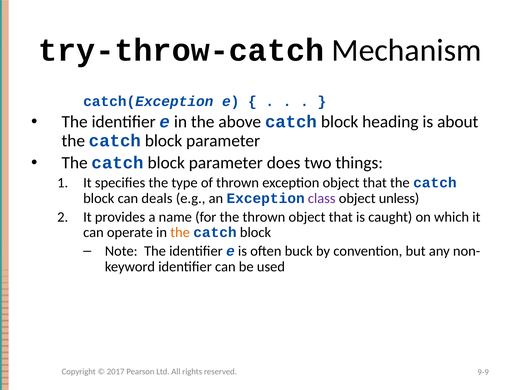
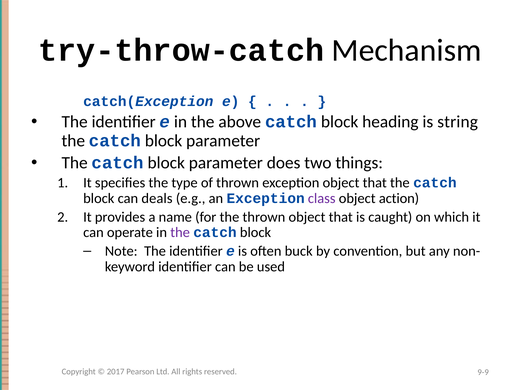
about: about -> string (458, 122)
unless: unless -> action (399, 198)
the colour: orange -> purple (180, 233)
